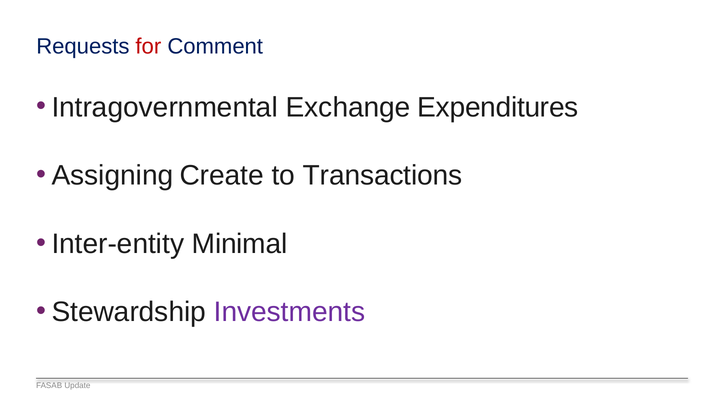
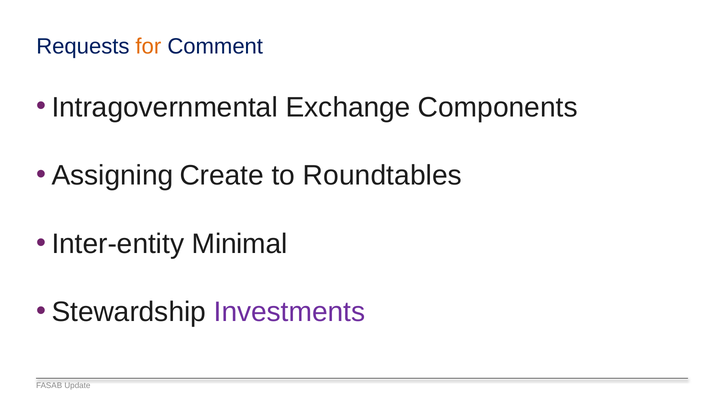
for colour: red -> orange (148, 46)
Expenditures: Expenditures -> Components (498, 107)
Transactions: Transactions -> Roundtables (382, 176)
